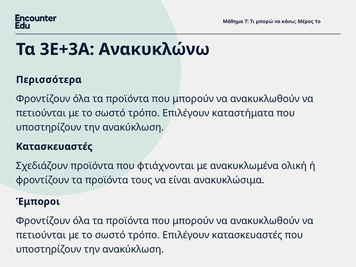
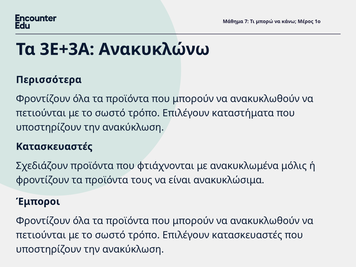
ολική: ολική -> μόλις (294, 166)
